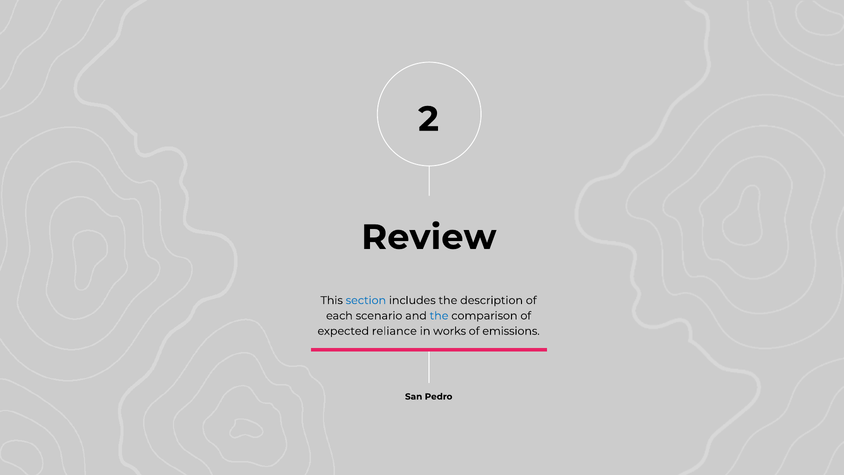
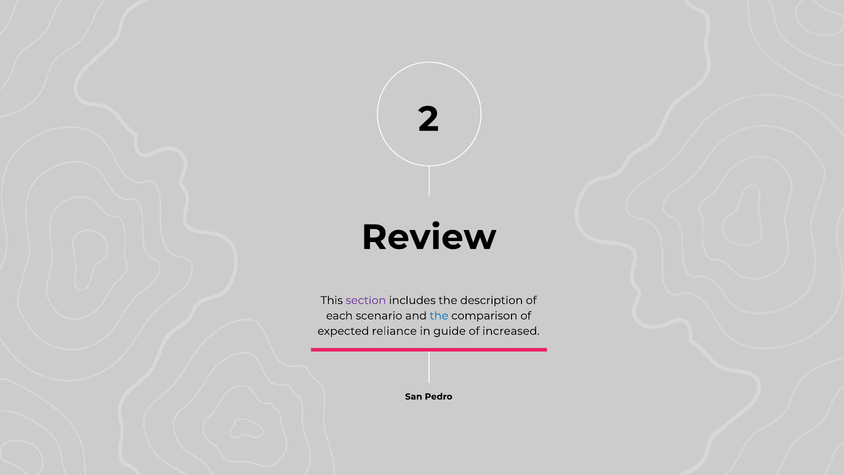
section colour: blue -> purple (366, 300)
works: works -> guide (450, 331)
emissions: emissions -> increased (511, 331)
